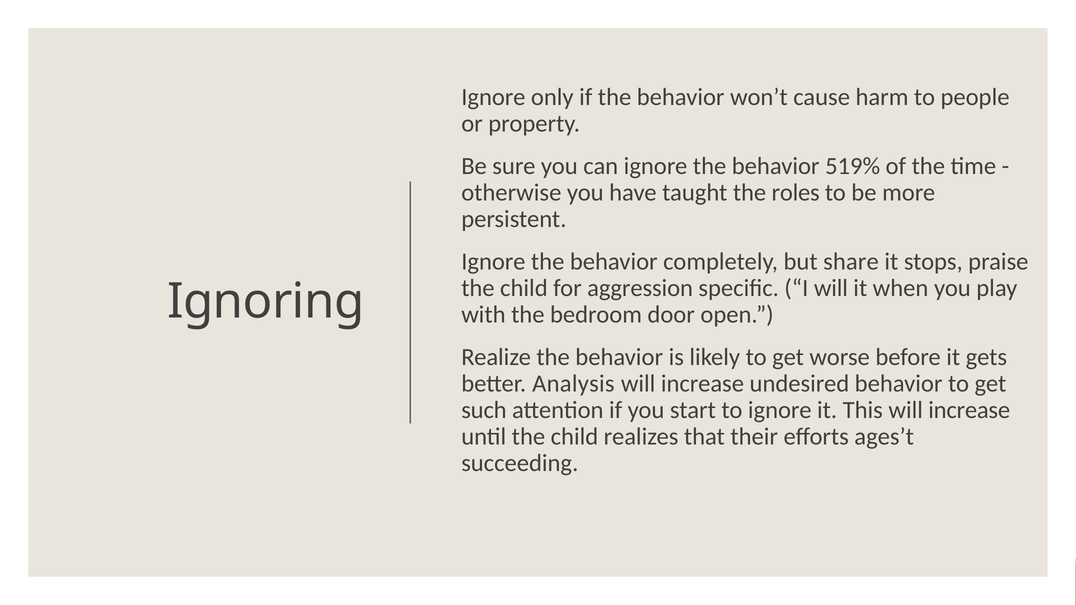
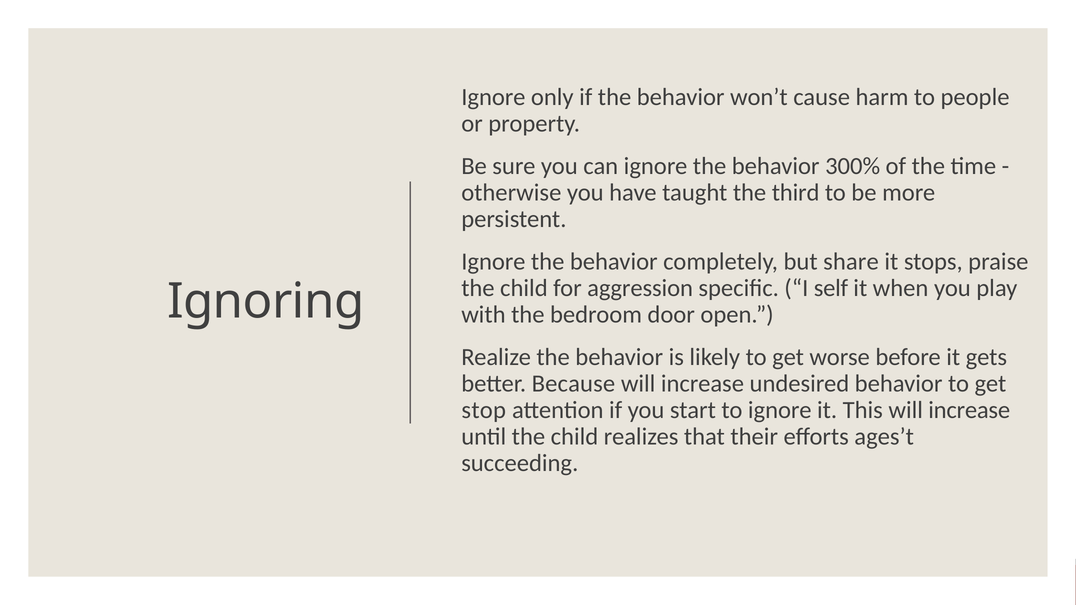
519%: 519% -> 300% (853, 166)
roles: roles -> third (796, 193)
I will: will -> self (831, 288)
Analysis: Analysis -> Because (573, 384)
such: such -> stop (484, 410)
